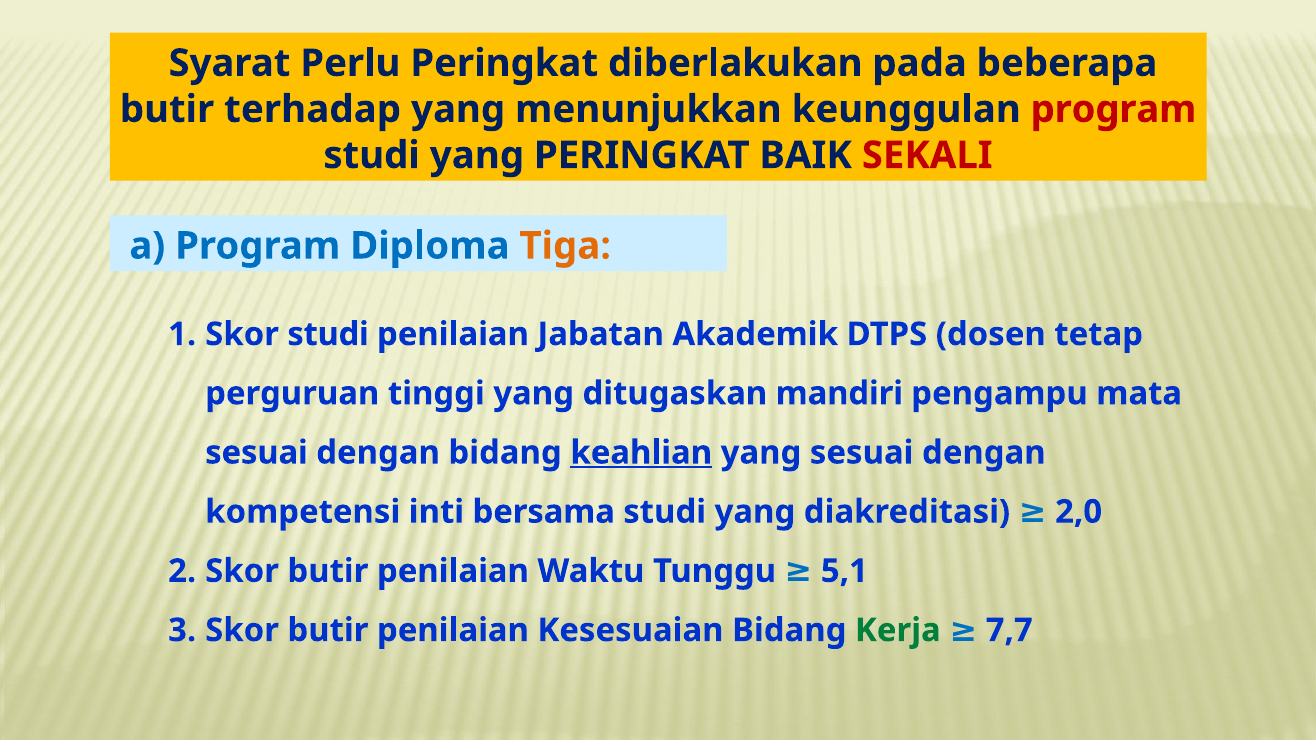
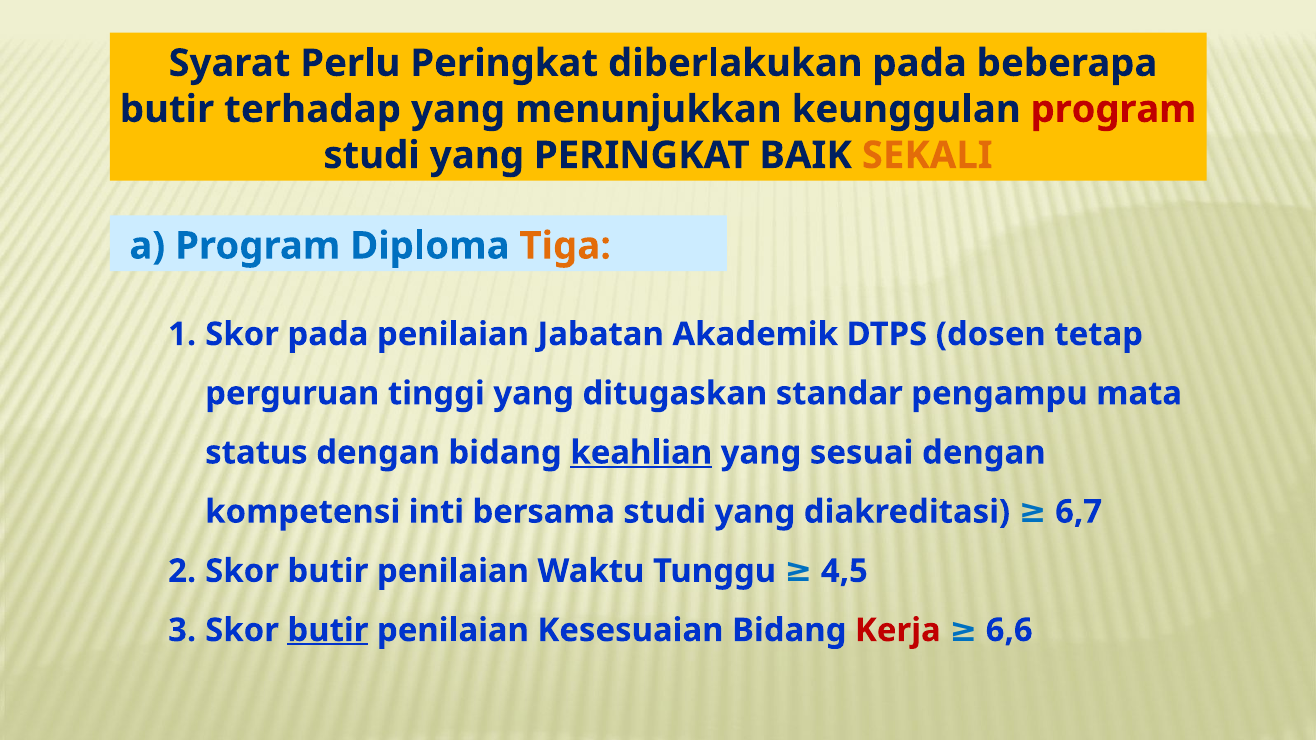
SEKALI colour: red -> orange (927, 155)
Skor studi: studi -> pada (328, 334)
mandiri: mandiri -> standar (839, 394)
sesuai: sesuai -> status (256, 453)
2,0: 2,0 -> 6,7 (1079, 512)
5,1: 5,1 -> 4,5 (844, 571)
butir underline: none -> present (328, 630)
Kerja colour: green -> red (898, 630)
7,7: 7,7 -> 6,6 (1009, 630)
